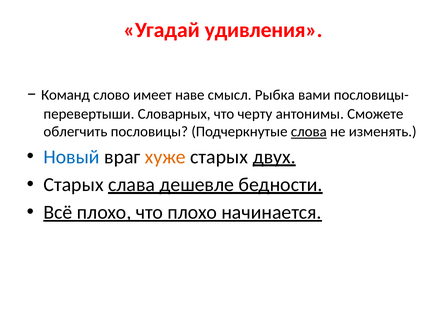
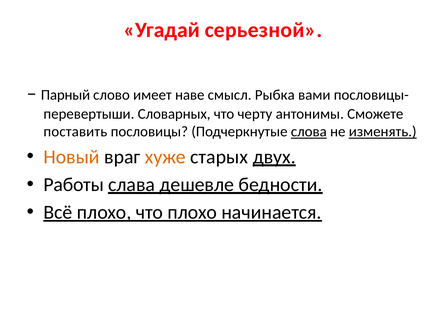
удивления: удивления -> серьезной (263, 30)
Команд: Команд -> Парный (66, 95)
облегчить: облегчить -> поставить (75, 132)
изменять underline: none -> present (383, 132)
Новый colour: blue -> orange (72, 157)
Старых: Старых -> Работы (74, 185)
